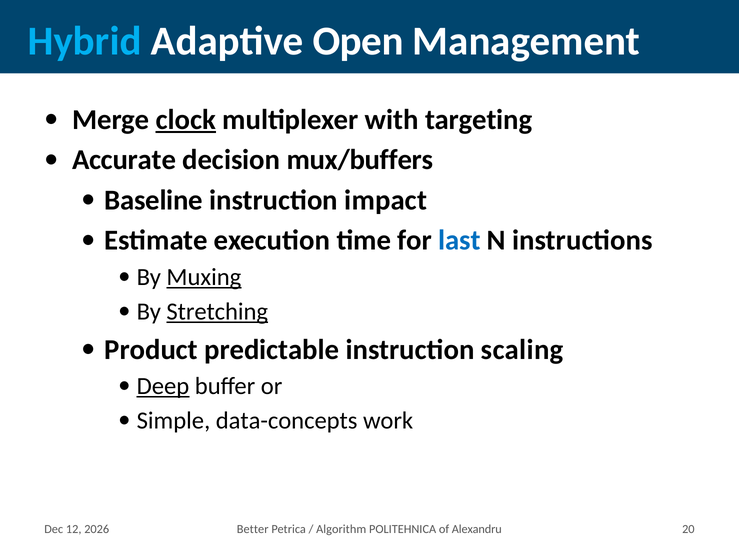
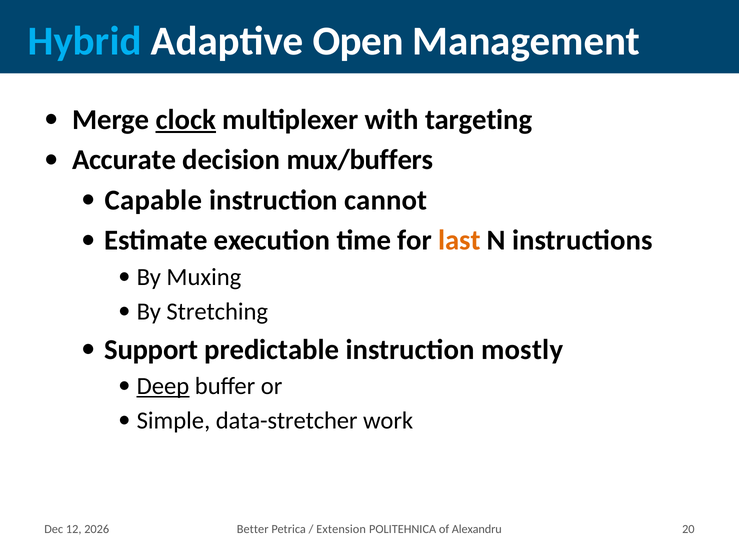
Baseline: Baseline -> Capable (153, 200)
impact: impact -> cannot (386, 200)
last colour: blue -> orange (459, 240)
Muxing underline: present -> none (204, 277)
Stretching underline: present -> none (217, 312)
Product: Product -> Support (151, 350)
scaling: scaling -> mostly (522, 350)
data-concepts: data-concepts -> data-stretcher (287, 421)
Algorithm: Algorithm -> Extension (341, 529)
